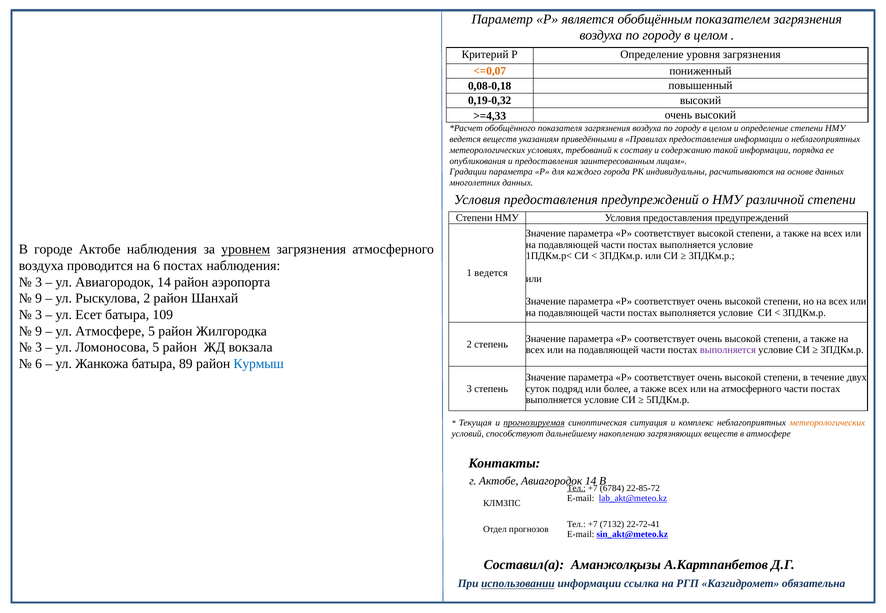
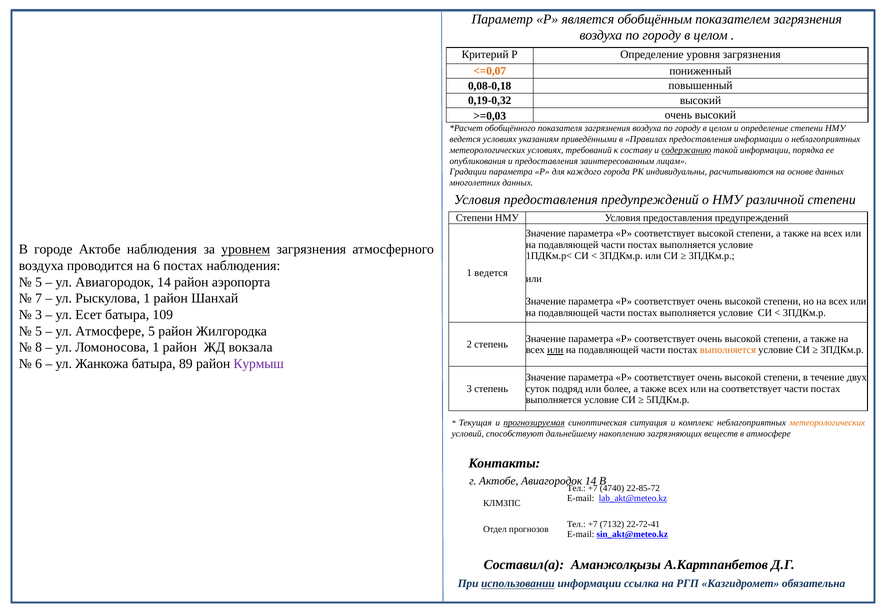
>=4,33: >=4,33 -> >=0,03 (490, 116)
ведется веществ: веществ -> условиях (500, 139)
содержанию underline: none -> present (686, 150)
3: 3 -> 5 (39, 282)
9: 9 -> 7 (39, 299)
Рыскулова 2: 2 -> 1 (147, 299)
9: 9 -> 5 (39, 331)
3: 3 -> 8 (39, 348)
Ломоносова 5: 5 -> 1 (156, 348)
или underline: none -> present (555, 350)
выполняется colour: purple -> orange (728, 350)
Курмыш colour: blue -> purple (259, 364)
на атмосферного: атмосферного -> соответствует (751, 389)
Тел underline: present -> none (576, 488)
6784: 6784 -> 4740 (612, 488)
